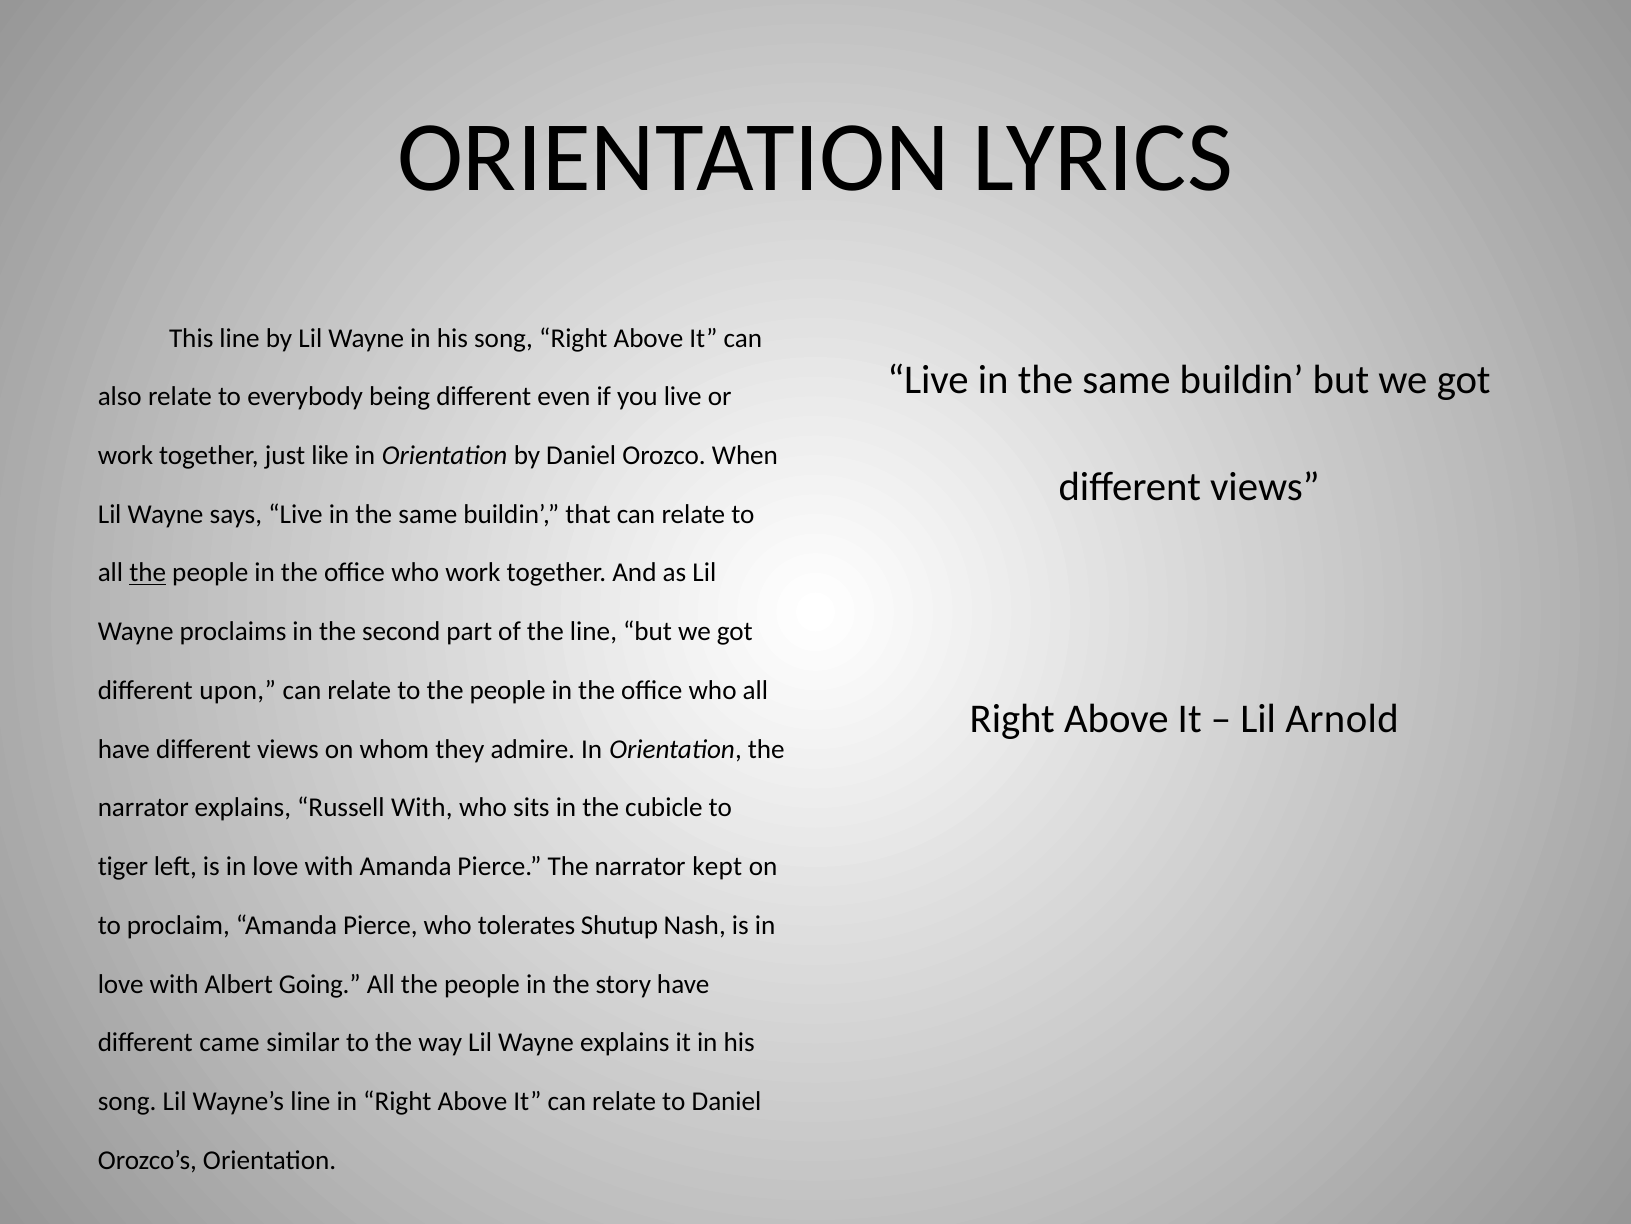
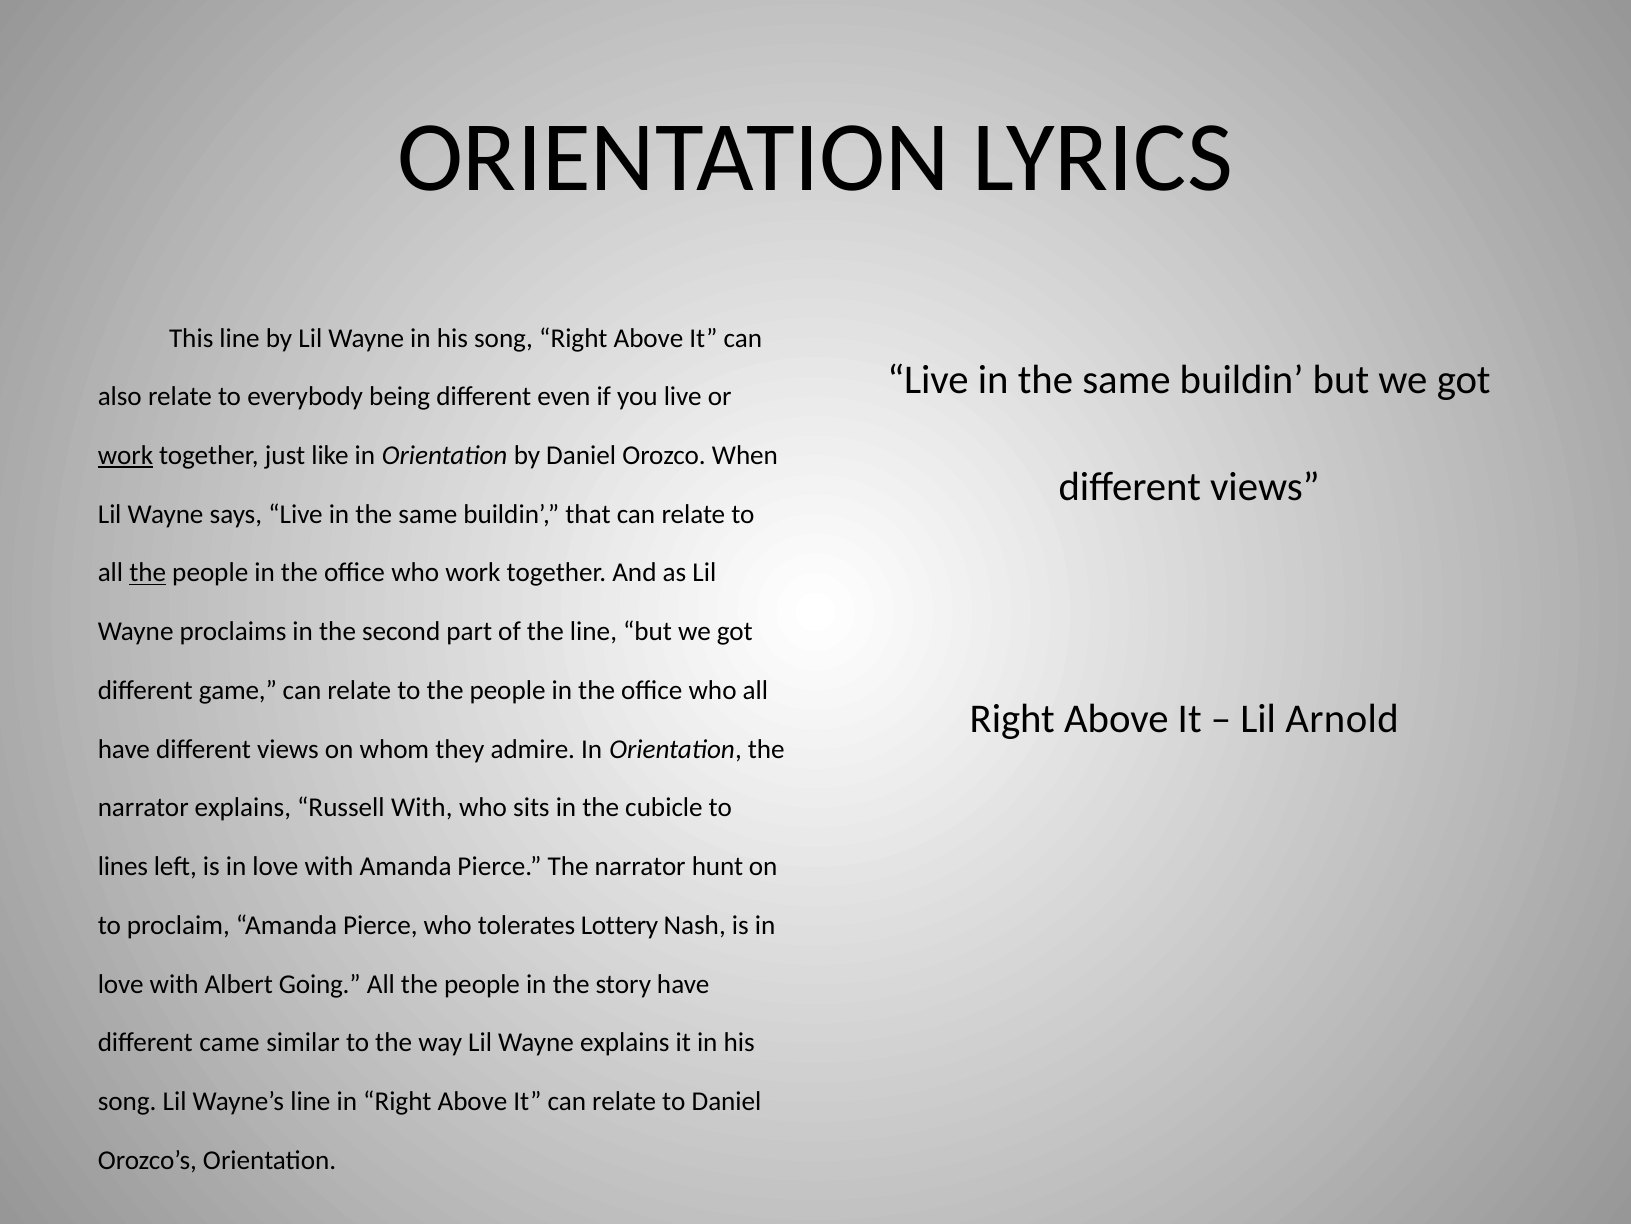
work underline: none -> present (125, 455)
upon: upon -> game (238, 690)
tiger: tiger -> lines (123, 866)
kept: kept -> hunt (718, 866)
Shutup: Shutup -> Lottery (620, 925)
